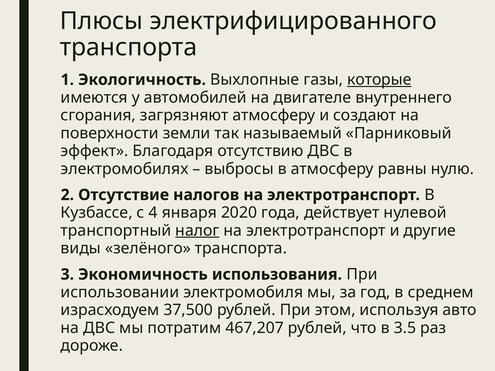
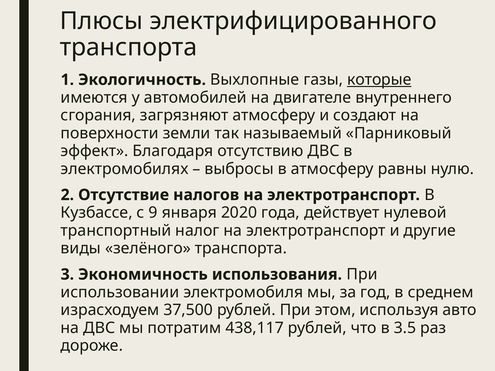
4: 4 -> 9 (153, 213)
налог underline: present -> none (197, 231)
467,207: 467,207 -> 438,117 (255, 328)
